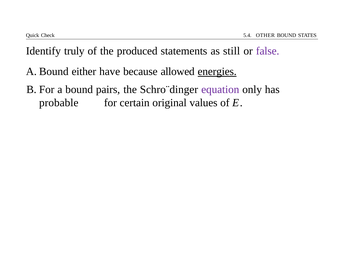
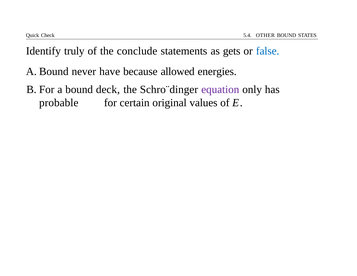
produced: produced -> conclude (137, 51)
still: still -> gets (232, 51)
false colour: purple -> blue (268, 51)
either: either -> never (84, 72)
energies underline: present -> none (217, 72)
pairs: pairs -> deck (108, 89)
